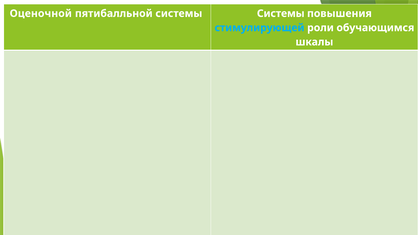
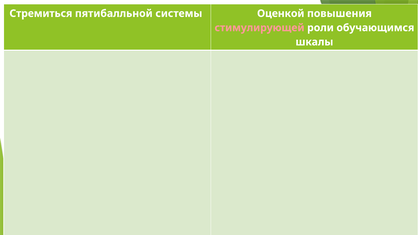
Оценочной: Оценочной -> Стремиться (41, 13)
системы Системы: Системы -> Оценкой (281, 13)
стимулирующей colour: light blue -> pink (260, 28)
